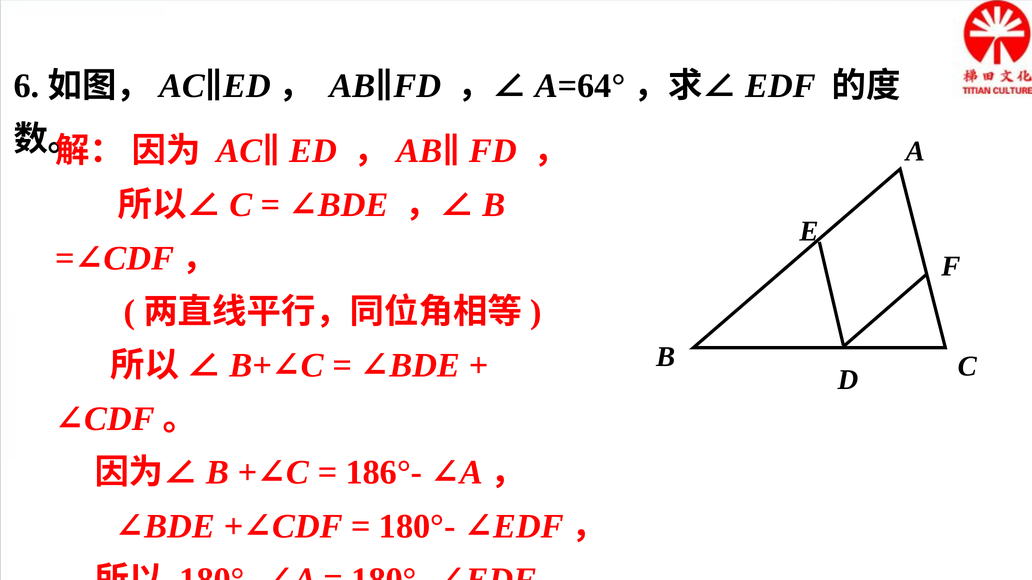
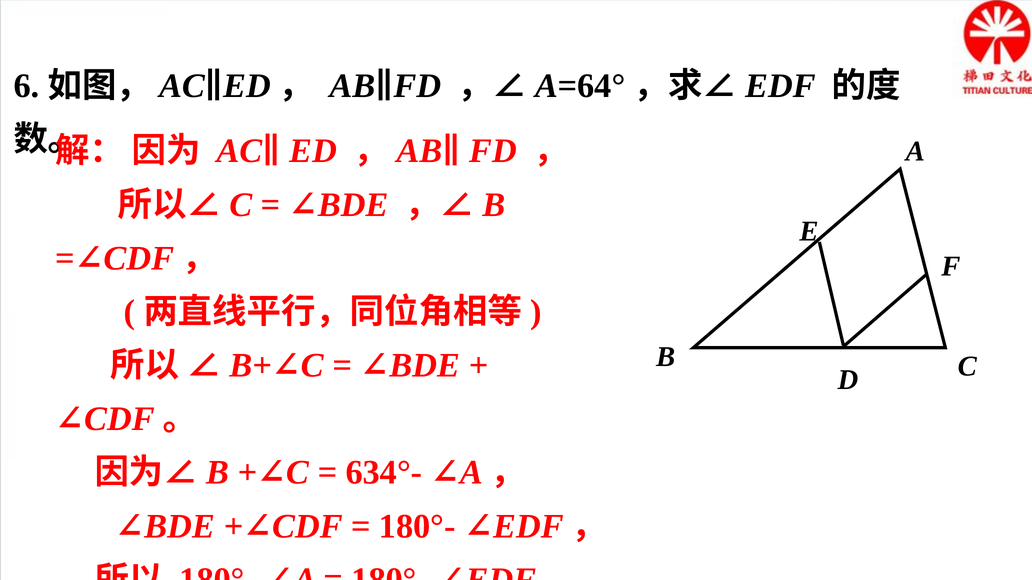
186°-: 186°- -> 634°- (384, 473)
